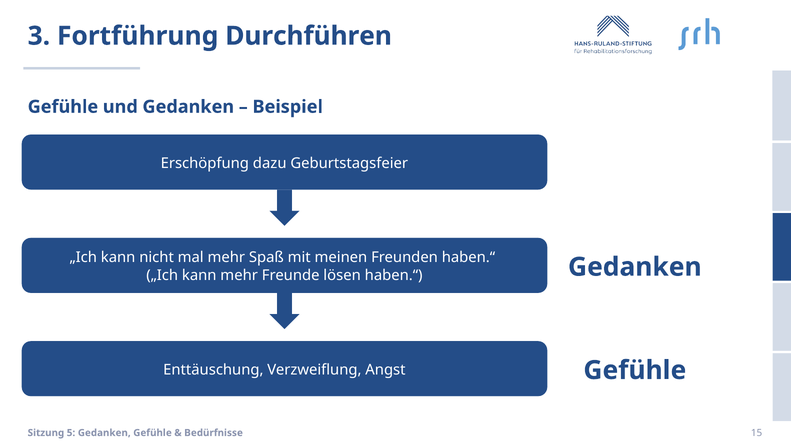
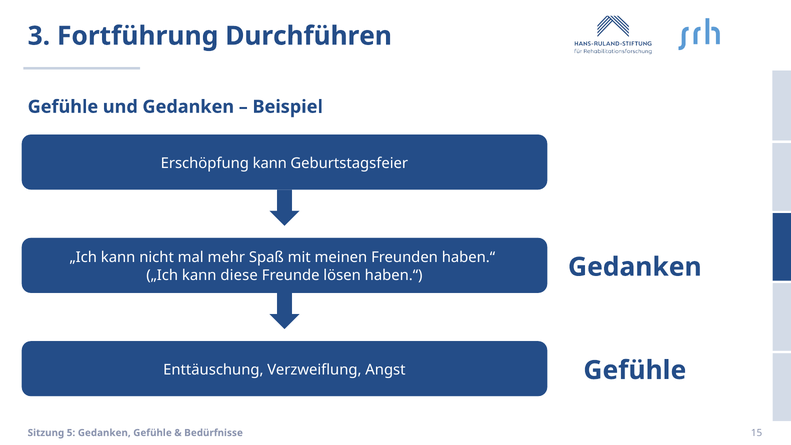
Erschöpfung dazu: dazu -> kann (270, 163)
kann mehr: mehr -> diese (239, 275)
